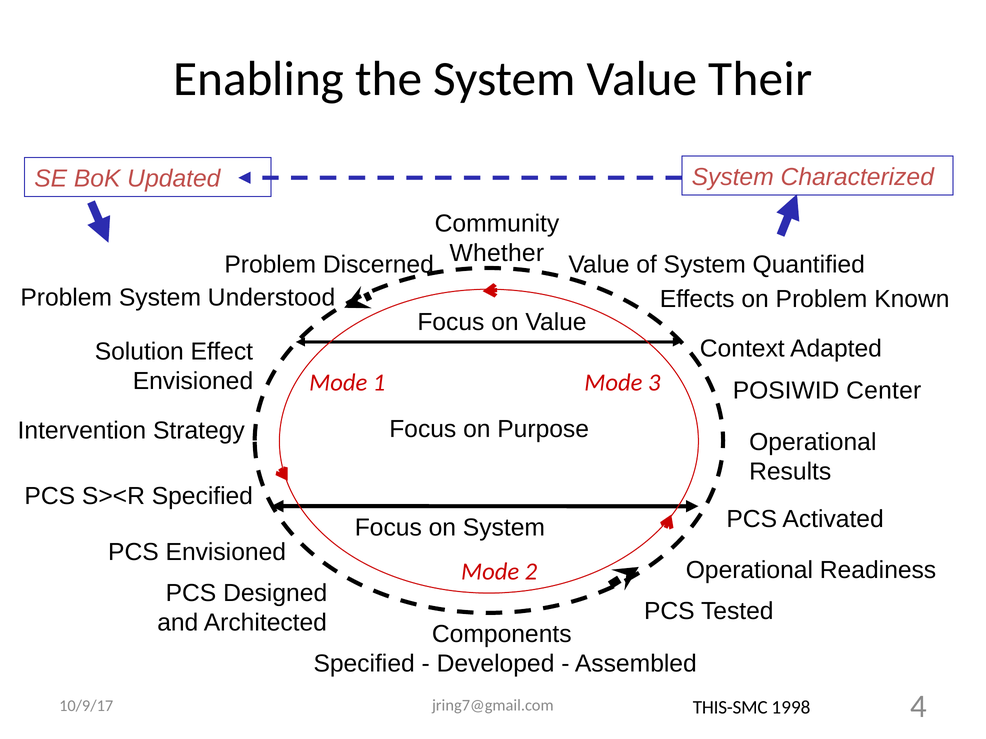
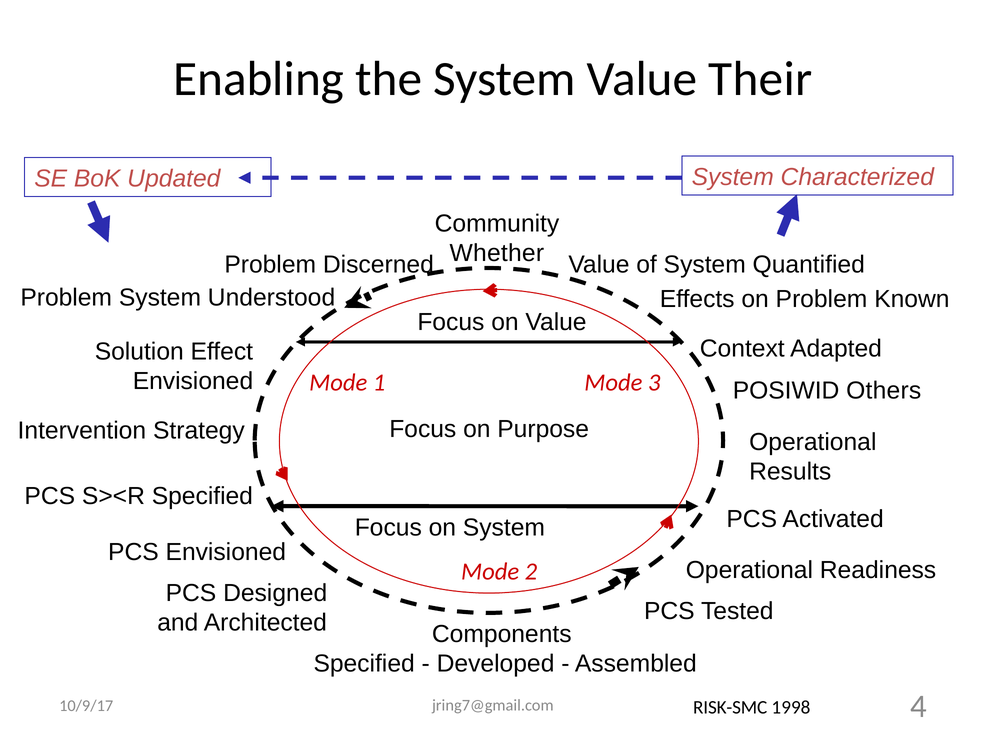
Center: Center -> Others (884, 391)
THIS-SMC: THIS-SMC -> RISK-SMC (730, 708)
